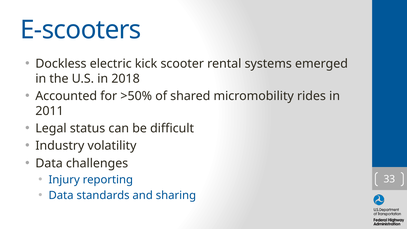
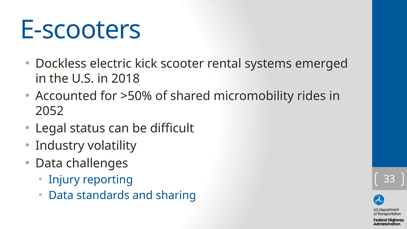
2011: 2011 -> 2052 (50, 111)
